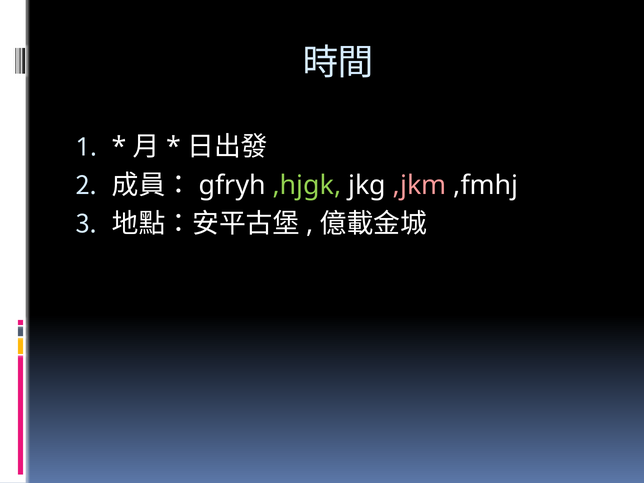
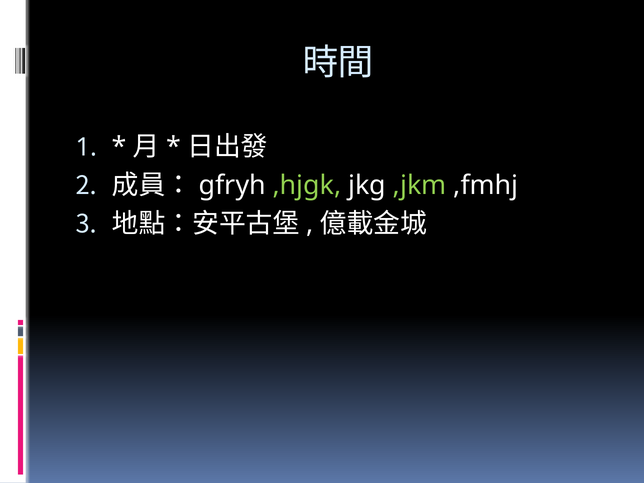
,jkm colour: pink -> light green (420, 185)
